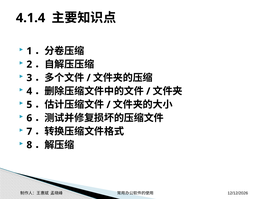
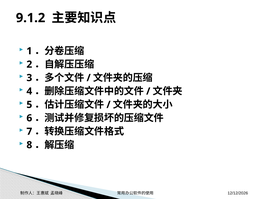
4.1.4: 4.1.4 -> 9.1.2 (31, 18)
